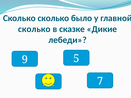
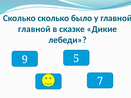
сколько: сколько -> главной (34, 29)
